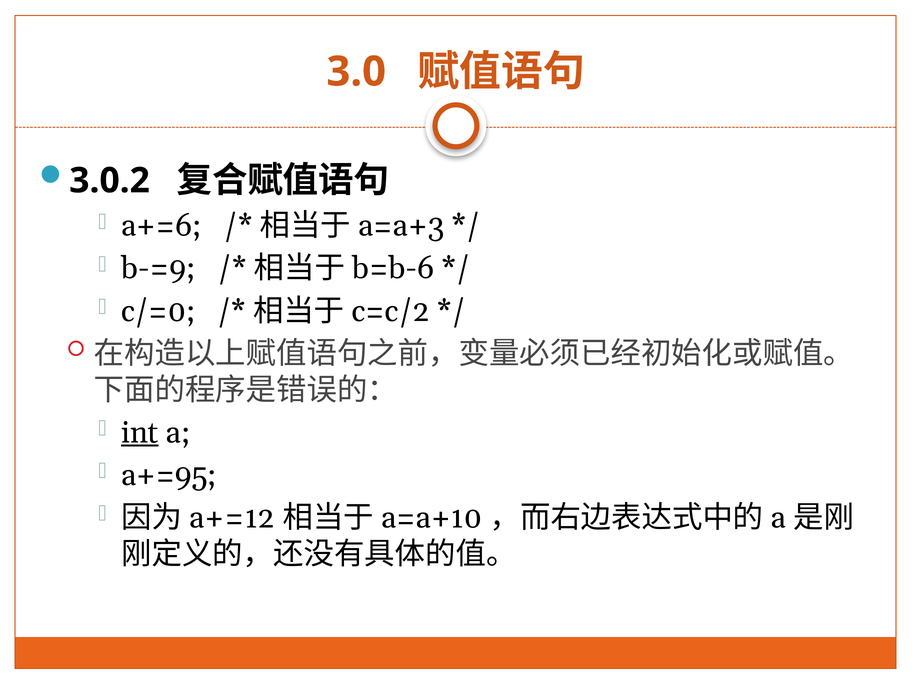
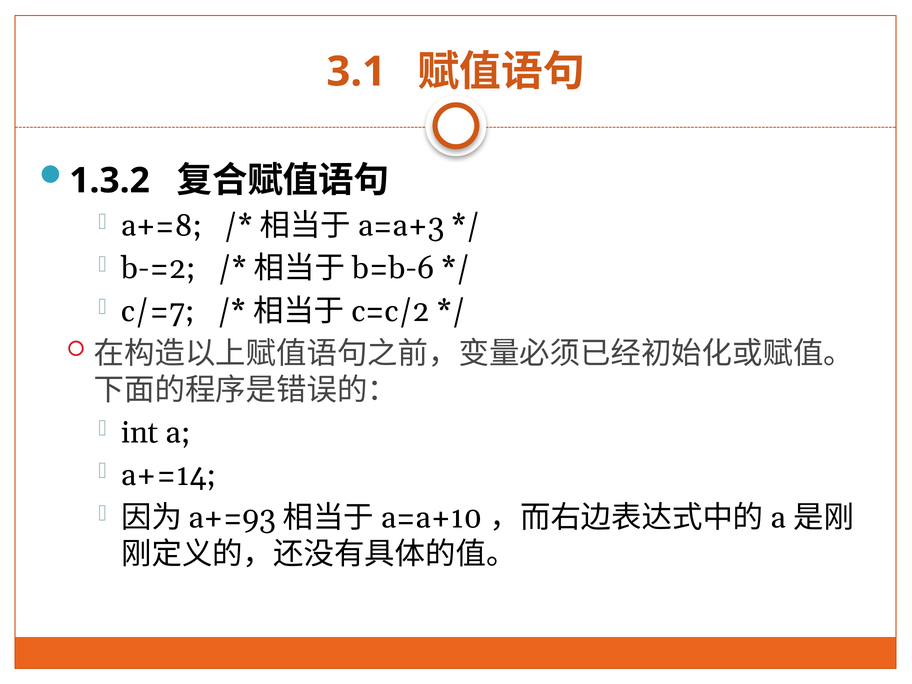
3.0: 3.0 -> 3.1 (356, 72)
3.0.2: 3.0.2 -> 1.3.2 (110, 181)
a+=6: a+=6 -> a+=8 (162, 226)
b-=9: b-=9 -> b-=2 (158, 268)
c/=0: c/=0 -> c/=7 (158, 311)
int underline: present -> none (140, 433)
a+=95: a+=95 -> a+=14 (169, 475)
a+=12: a+=12 -> a+=93 (232, 518)
